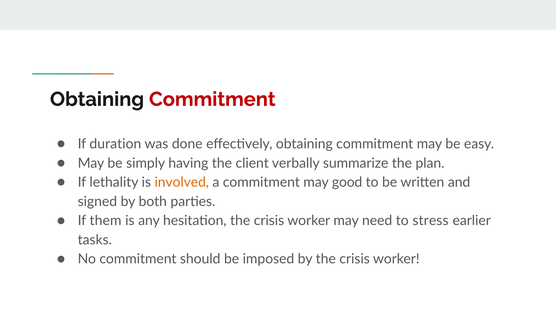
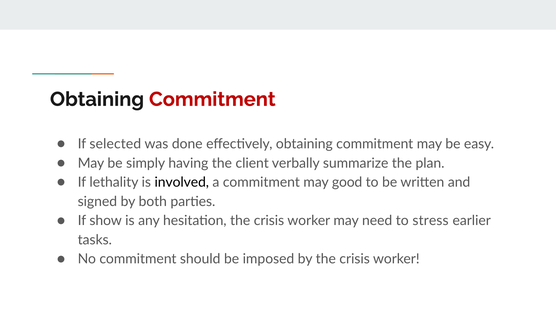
duration: duration -> selected (115, 144)
involved colour: orange -> black (182, 182)
them: them -> show (106, 220)
